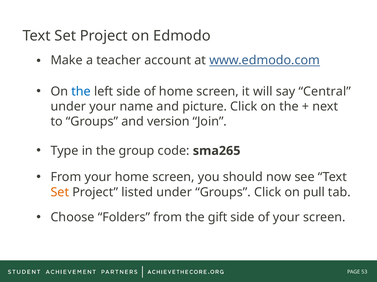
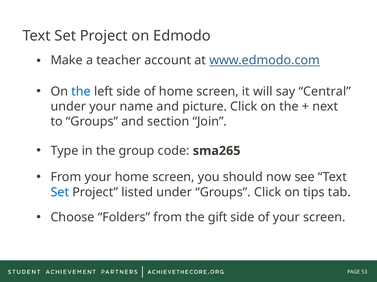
version: version -> section (168, 122)
Set colour: orange -> blue (60, 193)
pull: pull -> tips (314, 193)
